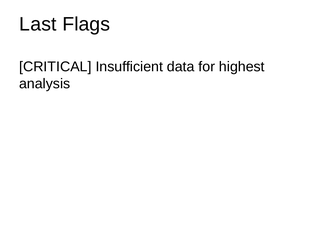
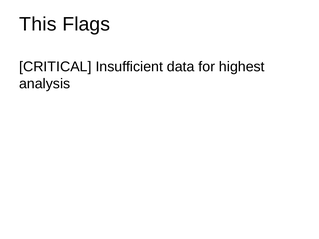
Last: Last -> This (38, 24)
